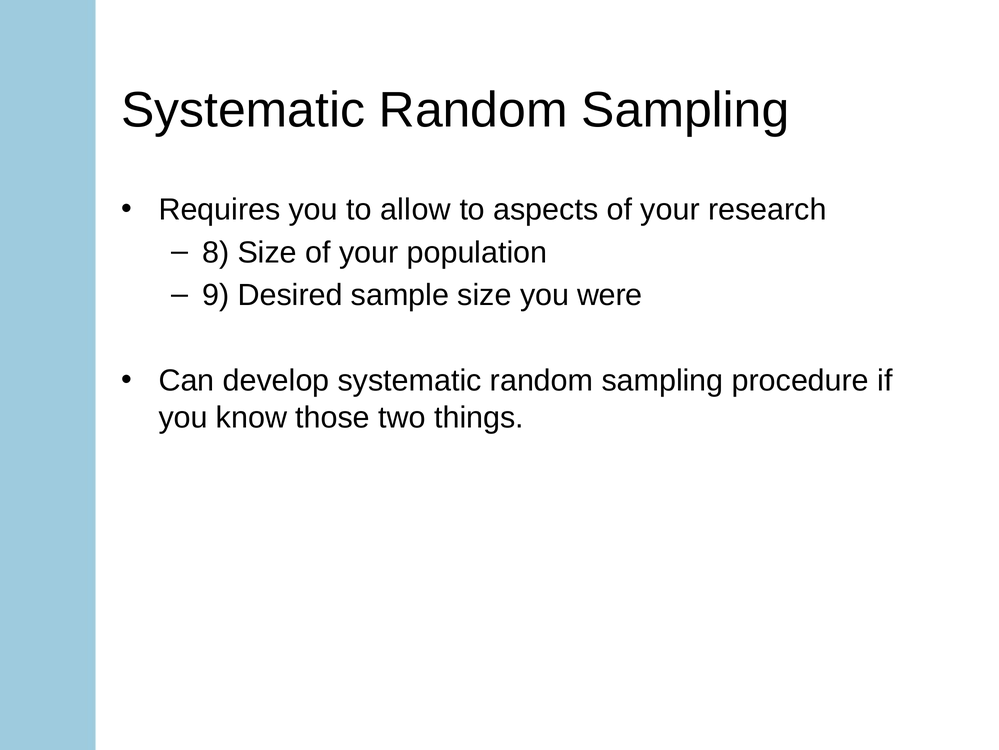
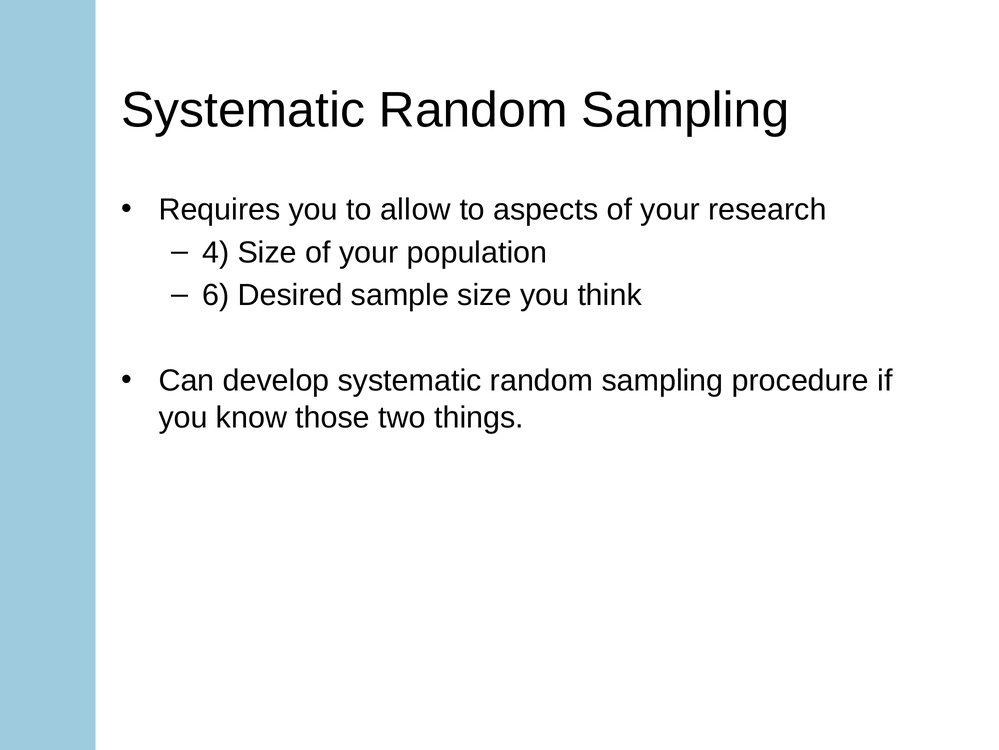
8: 8 -> 4 (216, 252)
9: 9 -> 6 (216, 295)
were: were -> think (610, 295)
